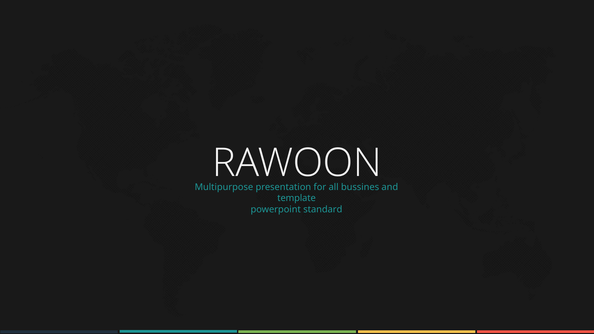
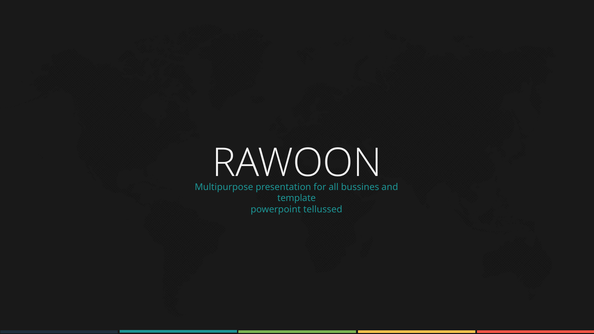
standard: standard -> tellussed (323, 209)
